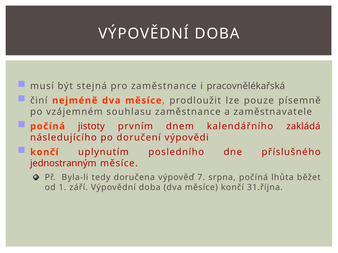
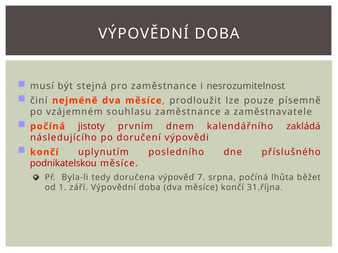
pracovnělékařská: pracovnělékařská -> nesrozumitelnost (246, 86)
jednostranným: jednostranným -> podnikatelskou (63, 164)
